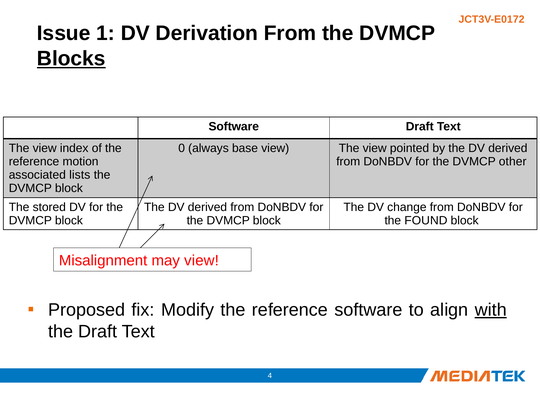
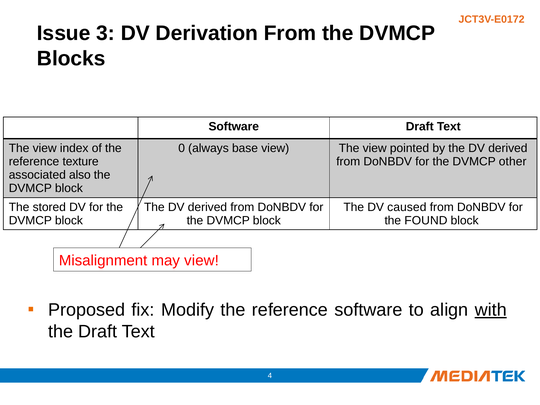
1: 1 -> 3 (106, 33)
Blocks underline: present -> none (71, 59)
motion: motion -> texture (81, 162)
lists: lists -> also (80, 175)
change: change -> caused (407, 207)
